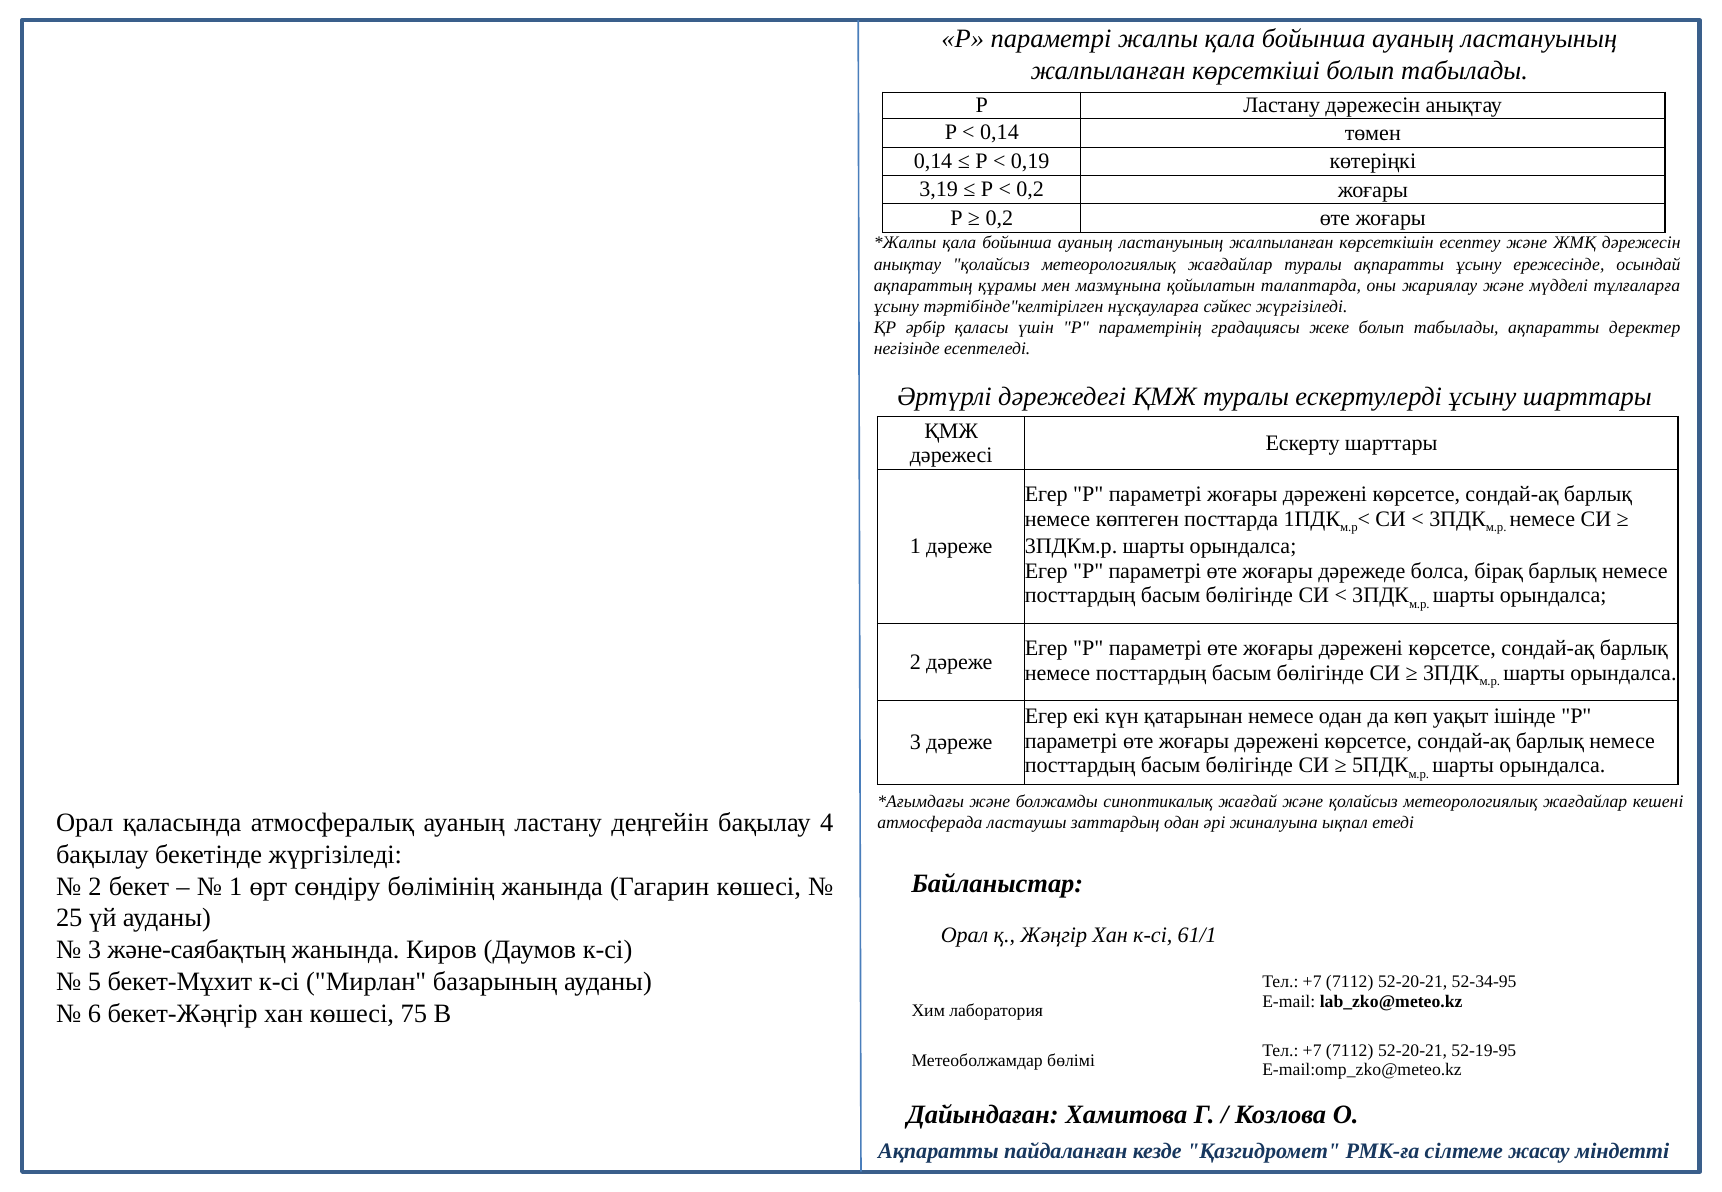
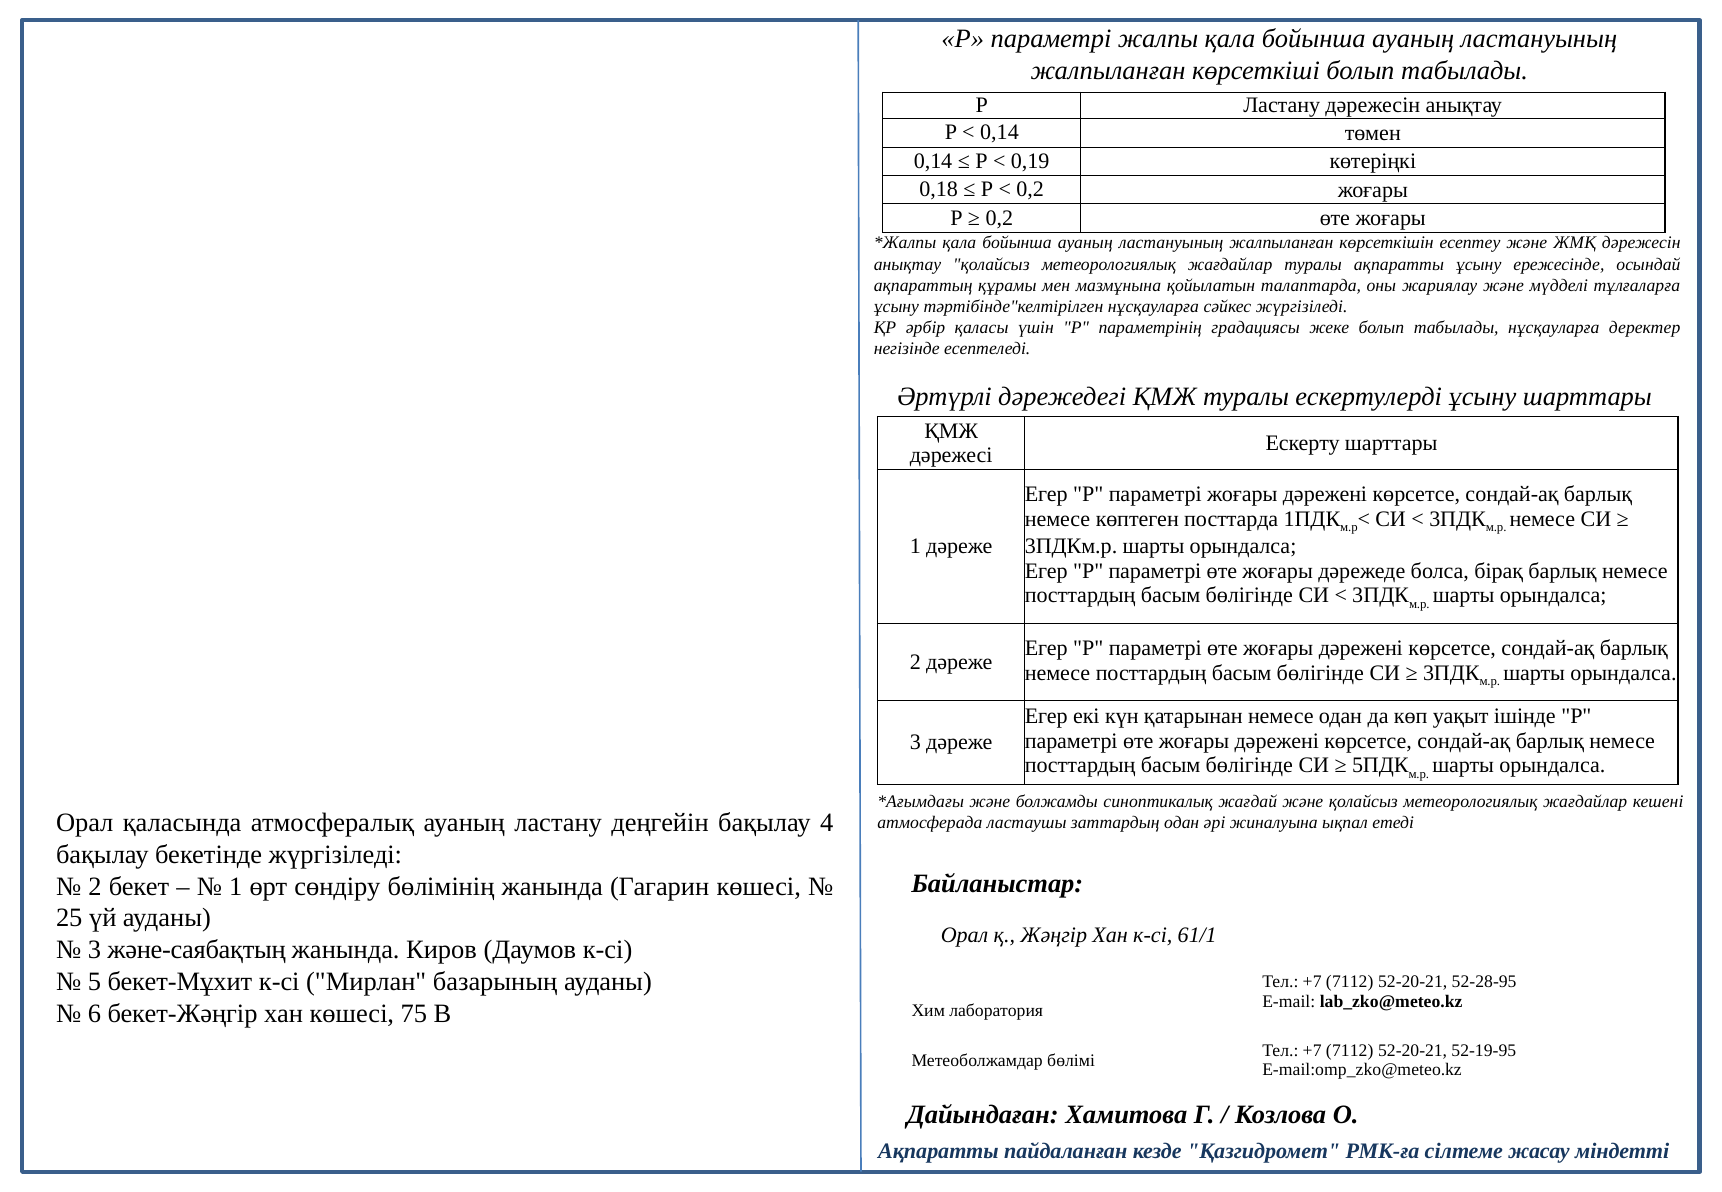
3,19: 3,19 -> 0,18 (939, 189)
табылады ақпаратты: ақпаратты -> нұсқауларға (1554, 328)
52-34-95: 52-34-95 -> 52-28-95 (1484, 982)
